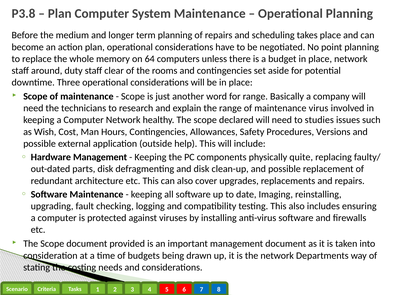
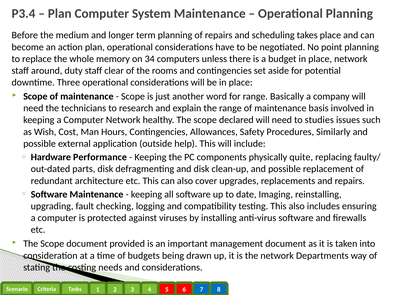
P3.8: P3.8 -> P3.4 (24, 14)
64: 64 -> 34 (150, 59)
virus: virus -> basis (319, 108)
Versions: Versions -> Similarly (333, 132)
Hardware Management: Management -> Performance (100, 157)
